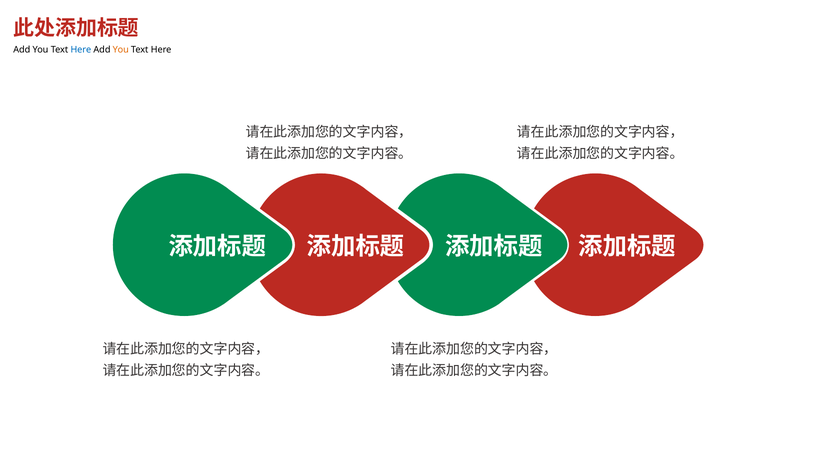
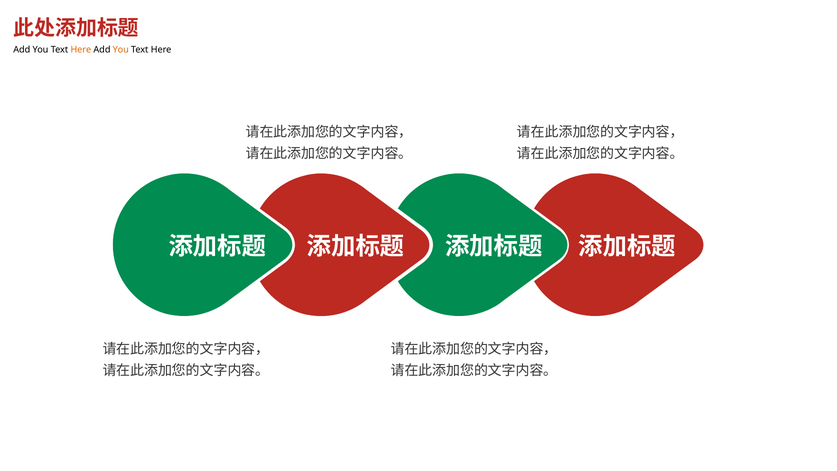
Here colour: blue -> orange (81, 50)
